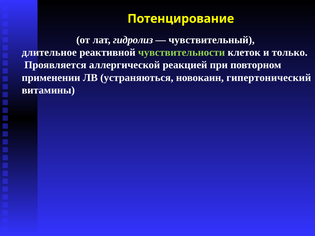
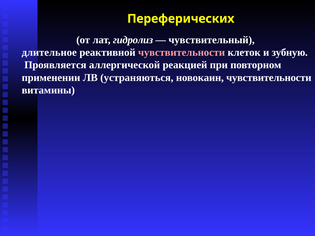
Потенцирование: Потенцирование -> Переферических (181, 19)
чувствительности colour: light green -> pink (182, 52)
только: только -> зубную (290, 52)
новокаин гипертонический: гипертонический -> чувствительности (269, 78)
